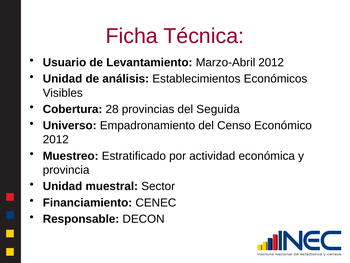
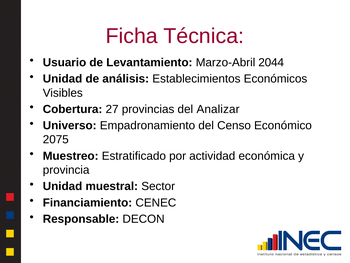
Marzo-Abril 2012: 2012 -> 2044 (271, 62)
28: 28 -> 27 (112, 109)
Seguida: Seguida -> Analizar (218, 109)
2012: 2012 -> 2075 (56, 139)
